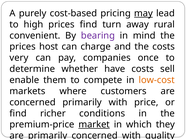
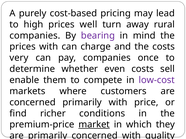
may underline: present -> none (143, 13)
prices find: find -> well (88, 25)
convenient: convenient -> companies (35, 36)
prices host: host -> with (49, 47)
have: have -> even (115, 69)
low-cost colour: orange -> purple (157, 80)
